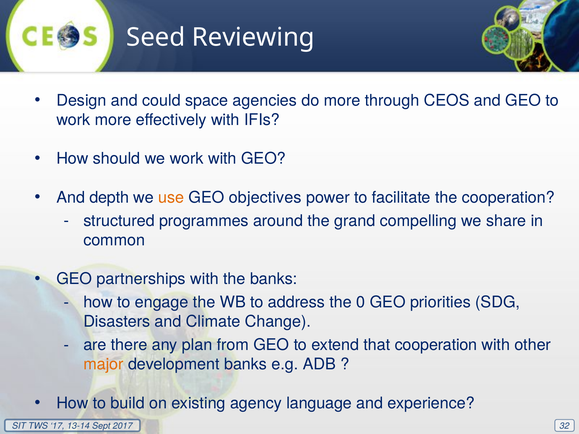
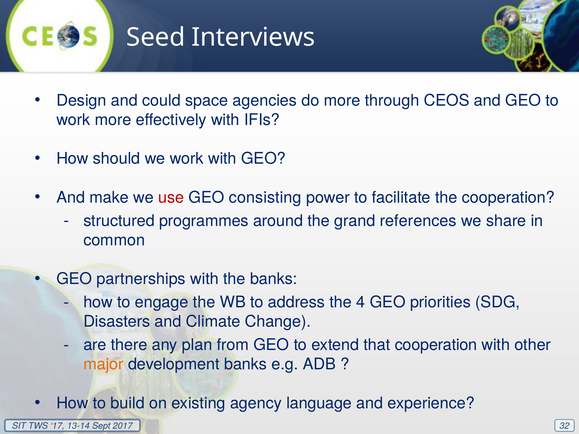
Reviewing: Reviewing -> Interviews (253, 37)
depth: depth -> make (109, 198)
use colour: orange -> red (171, 198)
objectives: objectives -> consisting (265, 198)
compelling: compelling -> references (418, 221)
0: 0 -> 4 (361, 302)
